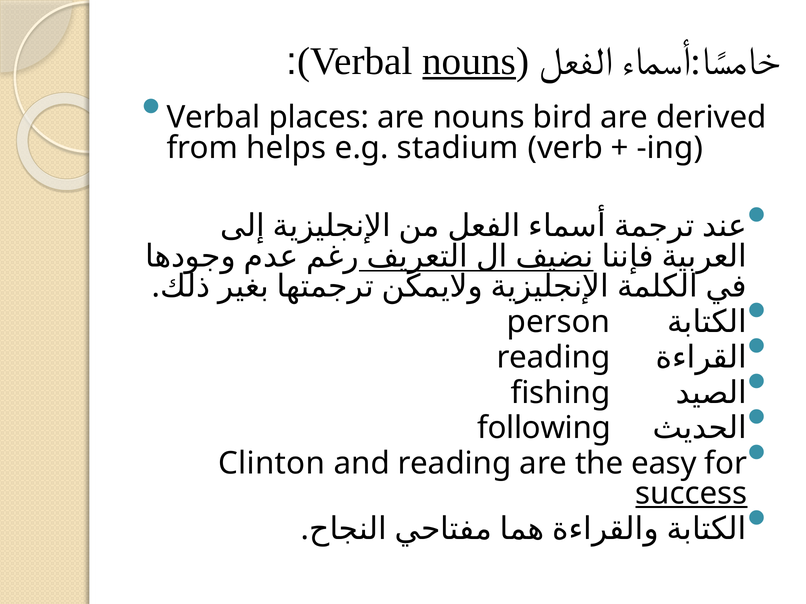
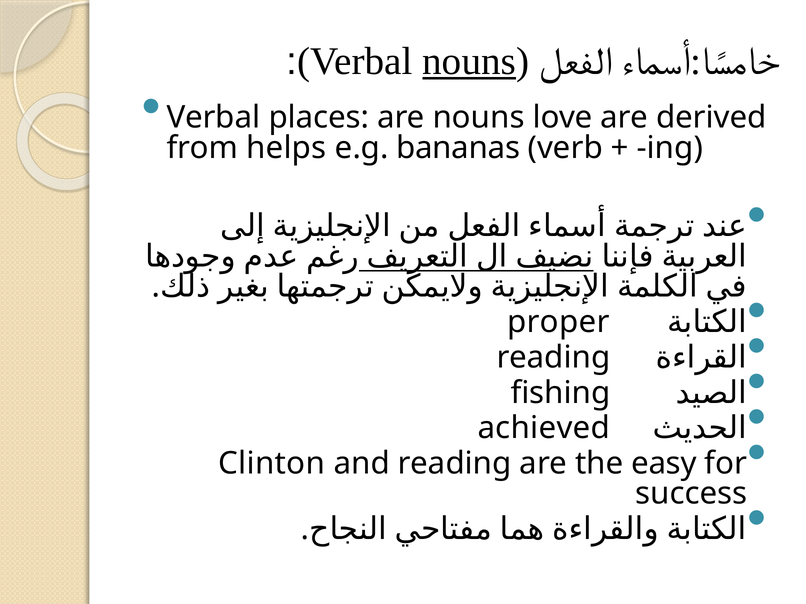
bird: bird -> love (563, 118)
stadium: stadium -> bananas (458, 148)
person: person -> proper (558, 322)
following: following -> achieved (544, 428)
success underline: present -> none (691, 494)
